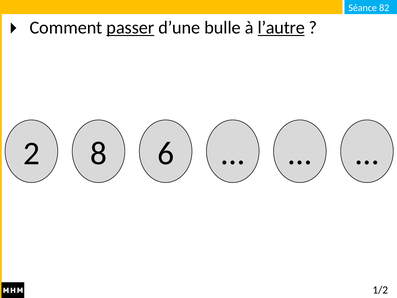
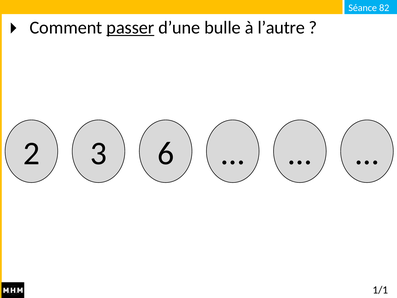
l’autre underline: present -> none (281, 28)
8: 8 -> 3 (99, 153)
1/2: 1/2 -> 1/1 (380, 290)
